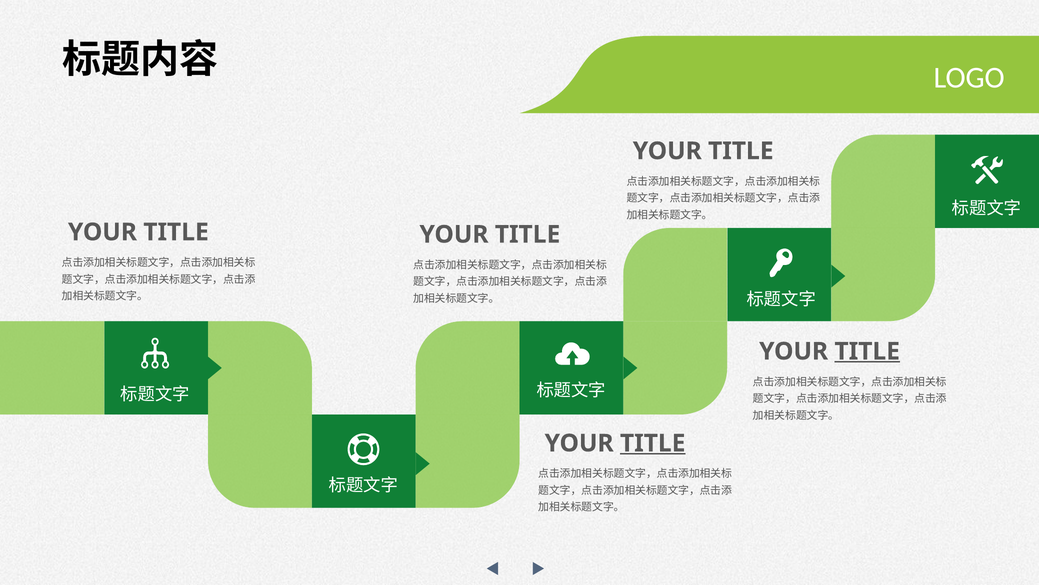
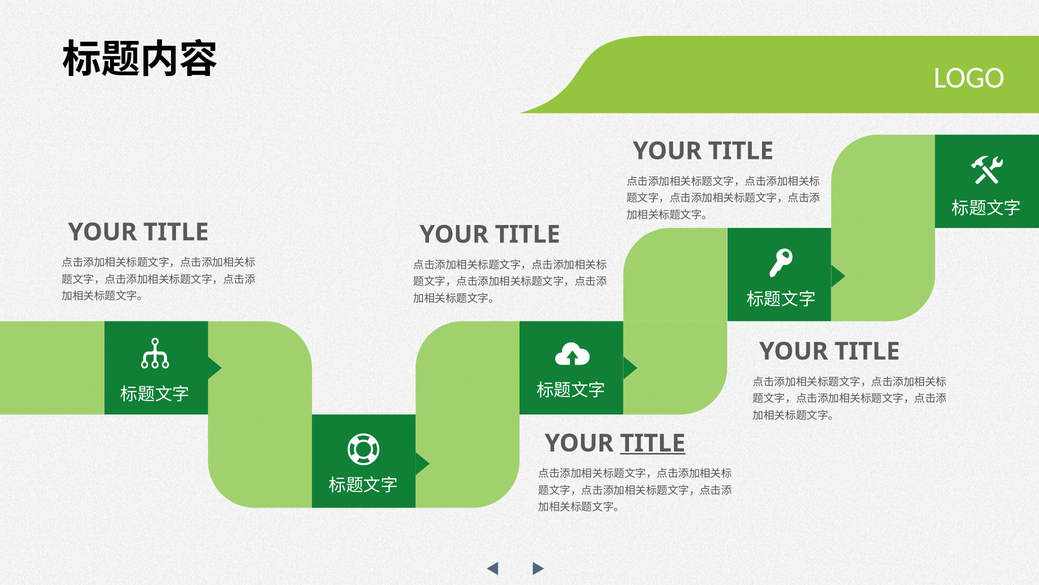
TITLE underline: present -> none (867, 351)
